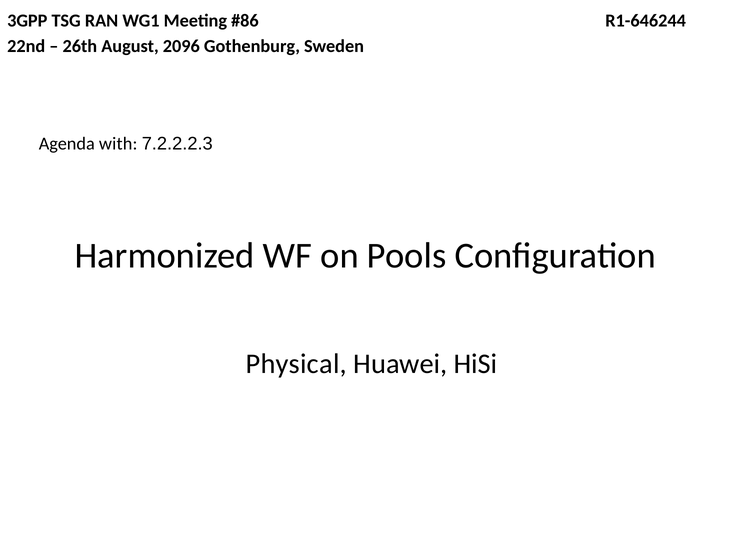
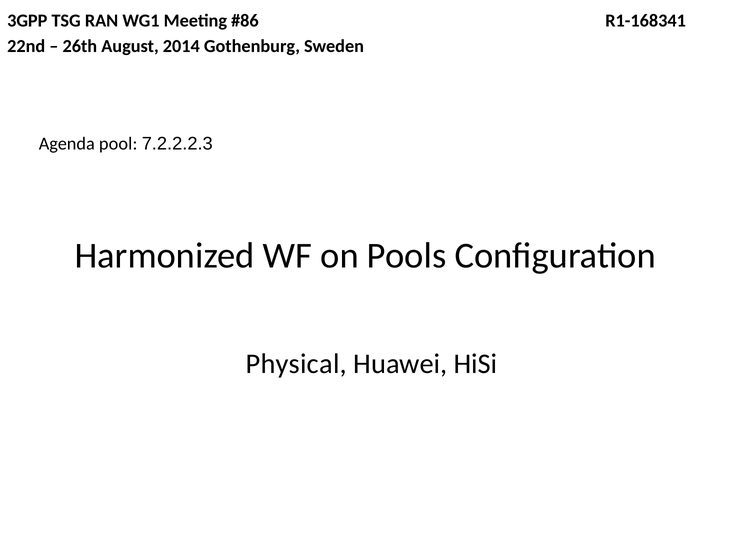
R1-646244: R1-646244 -> R1-168341 (646, 21)
2096: 2096 -> 2014 (181, 46)
with: with -> pool (118, 144)
